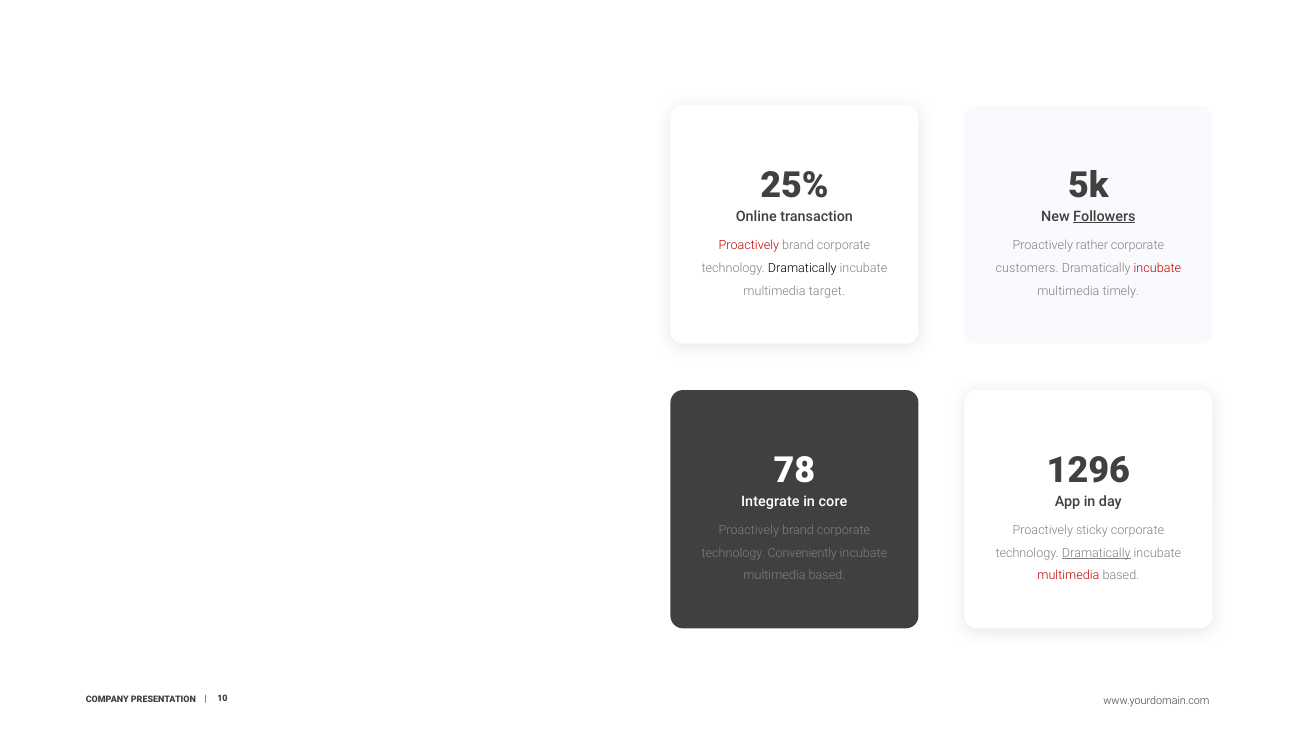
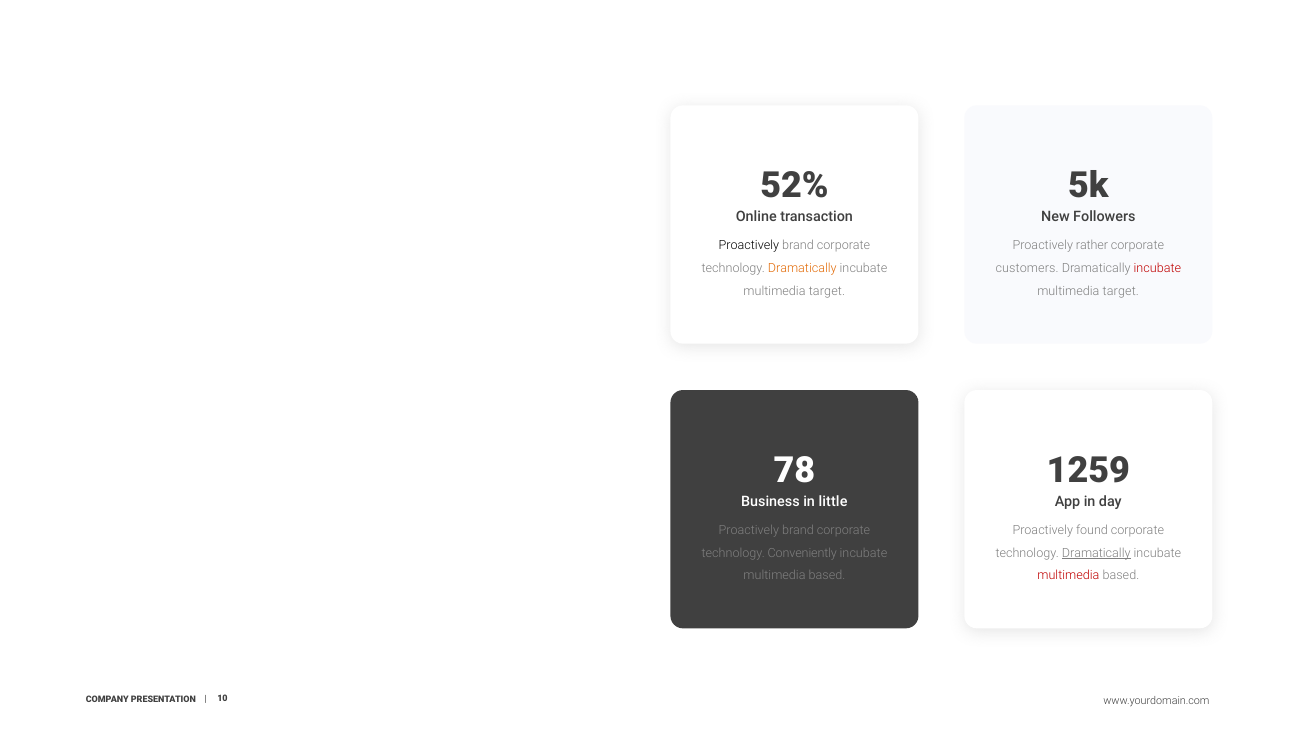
25%: 25% -> 52% (794, 186)
Followers underline: present -> none (1104, 216)
Proactively colour: red -> black (749, 245)
Dramatically colour: black -> orange (802, 268)
timely: timely -> target (1121, 291)
1296: 1296 -> 1259 (1088, 470)
Integrate: Integrate -> Business (770, 501)
core: core -> little (833, 501)
sticky: sticky -> found (1092, 530)
